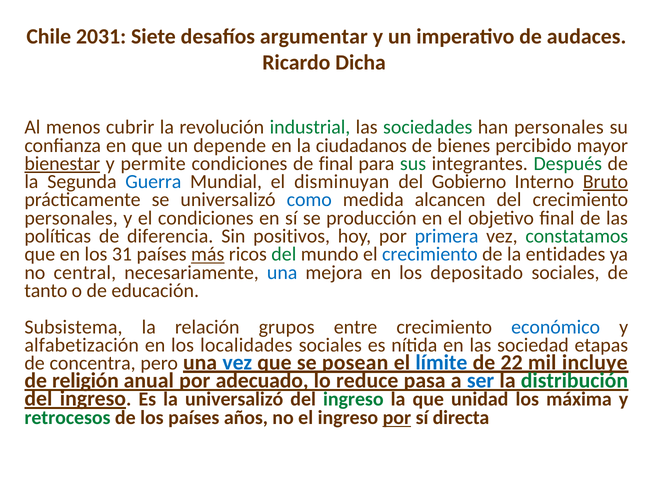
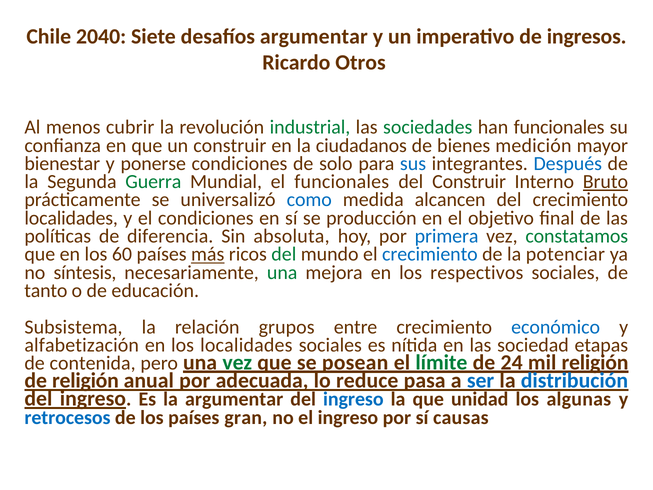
2031: 2031 -> 2040 (101, 36)
audaces: audaces -> ingresos (587, 36)
Dicha: Dicha -> Otros (361, 63)
han personales: personales -> funcionales (559, 127)
un depende: depende -> construir (230, 145)
percibido: percibido -> medición (533, 145)
bienestar underline: present -> none (62, 164)
permite: permite -> ponerse (153, 164)
de final: final -> solo (336, 164)
sus colour: green -> blue (413, 164)
Después colour: green -> blue (568, 164)
Guerra colour: blue -> green (153, 182)
el disminuyan: disminuyan -> funcionales (342, 182)
del Gobierno: Gobierno -> Construir (469, 182)
personales: personales -> localidades (71, 218)
positivos: positivos -> absoluta (292, 236)
31: 31 -> 60 (122, 254)
entidades: entidades -> potenciar (565, 254)
central: central -> síntesis (85, 272)
una colour: blue -> green (282, 272)
depositado: depositado -> respectivos (477, 272)
concentra: concentra -> contenida (93, 363)
vez colour: blue -> green (237, 362)
límite colour: blue -> green (441, 362)
22: 22 -> 24 (512, 362)
mil incluye: incluye -> religión (595, 362)
adecuado: adecuado -> adecuada (262, 380)
distribución colour: green -> blue (574, 380)
la universalizó: universalizó -> argumentar (234, 399)
ingreso colour: green -> blue (353, 399)
máxima: máxima -> algunas (579, 399)
retrocesos colour: green -> blue (67, 418)
años: años -> gran (246, 418)
por underline: present -> none (397, 418)
directa: directa -> causas (461, 418)
